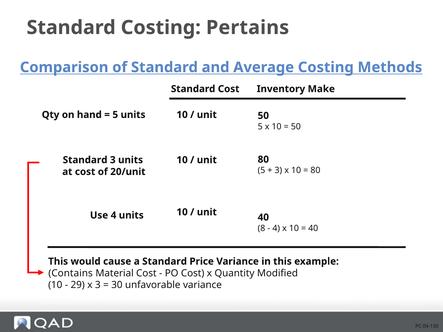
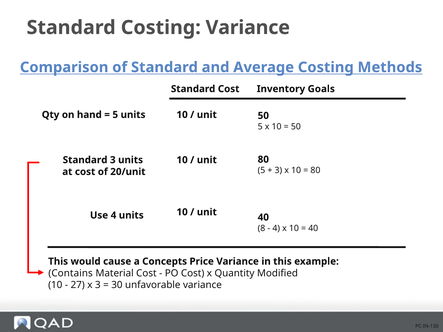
Costing Pertains: Pertains -> Variance (248, 28)
Make: Make -> Goals (321, 89)
a Standard: Standard -> Concepts (165, 262)
29: 29 -> 27 (78, 285)
